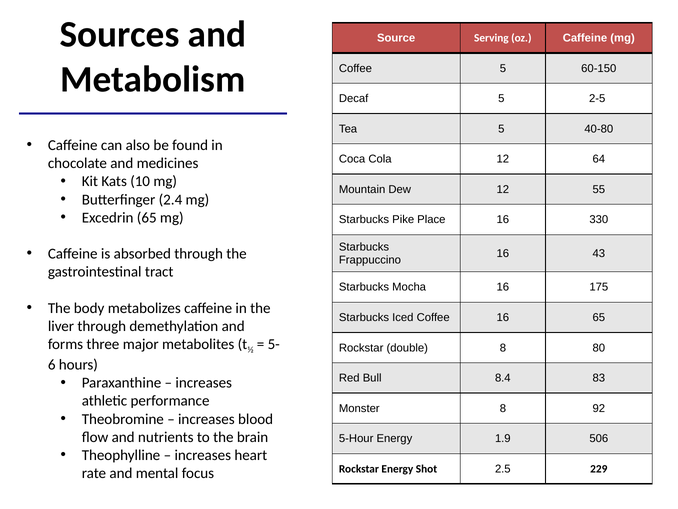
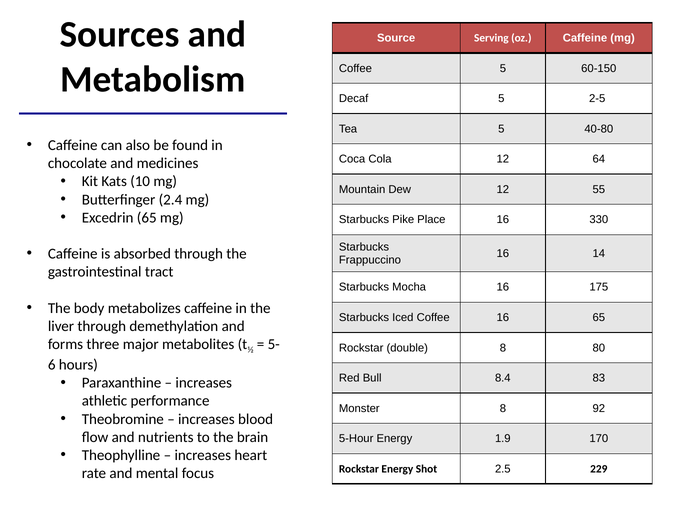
43: 43 -> 14 (599, 253)
506: 506 -> 170 (599, 438)
